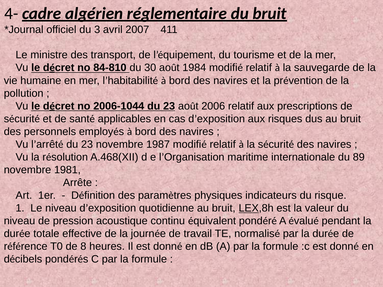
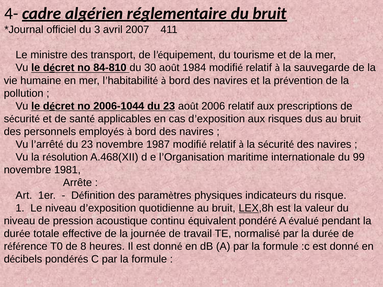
89: 89 -> 99 (359, 157)
